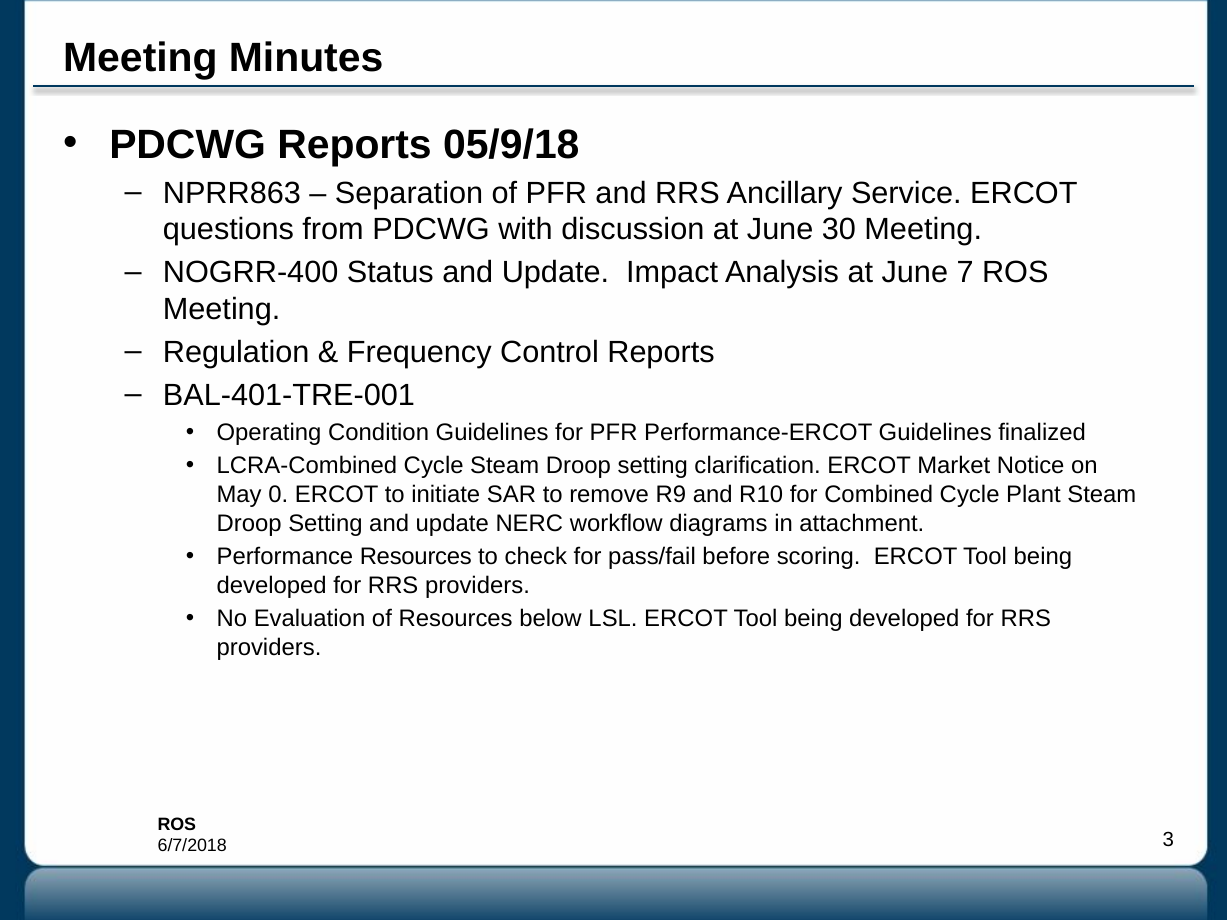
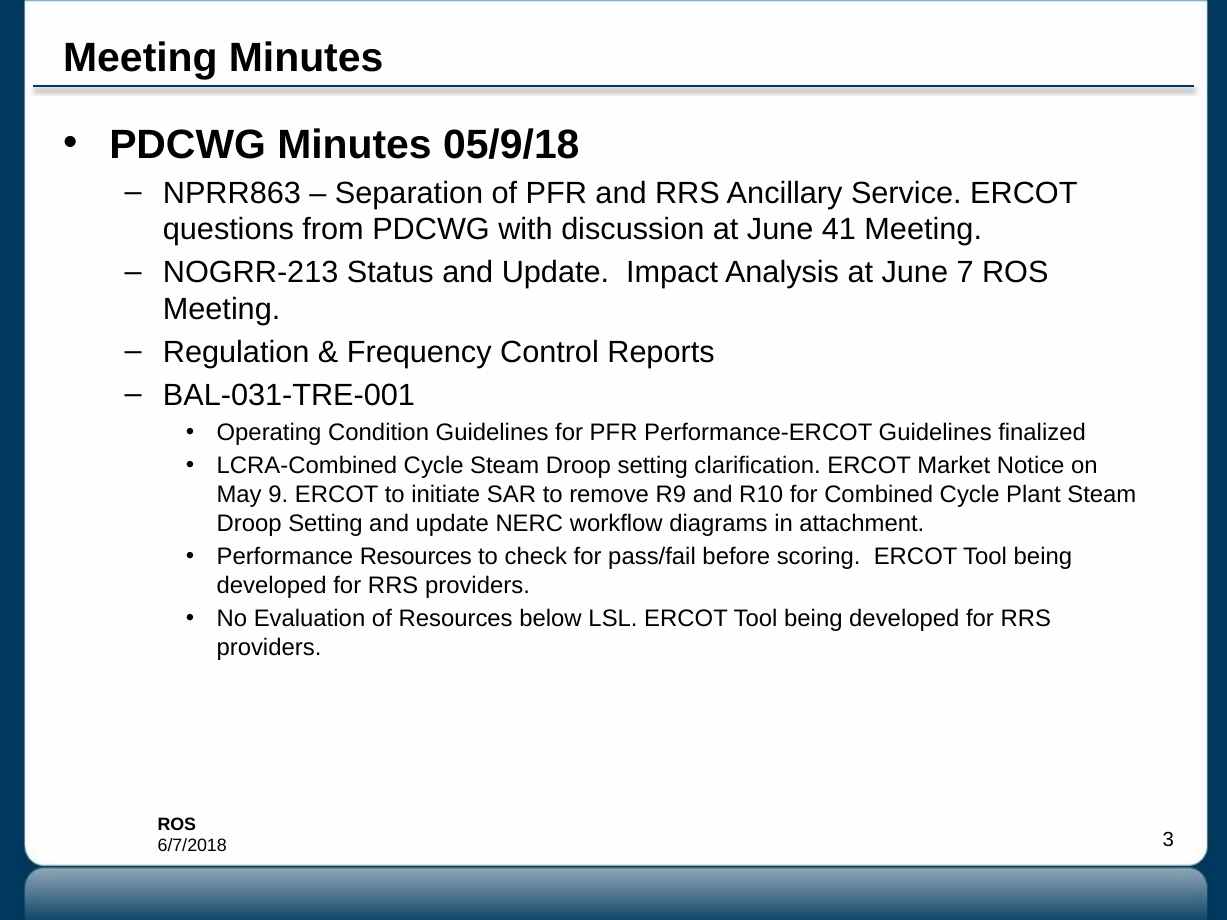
PDCWG Reports: Reports -> Minutes (355, 145)
30: 30 -> 41 (839, 230)
NOGRR-400: NOGRR-400 -> NOGRR-213 (251, 273)
BAL-401-TRE-001: BAL-401-TRE-001 -> BAL-031-TRE-001 (289, 396)
0: 0 -> 9 (278, 495)
